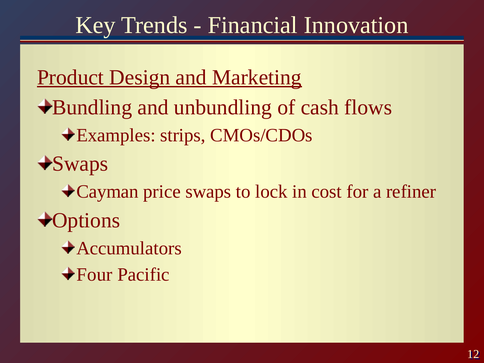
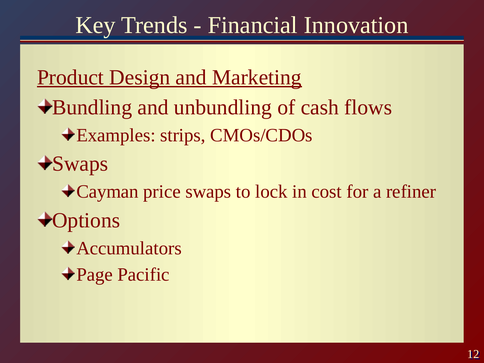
Four: Four -> Page (95, 275)
